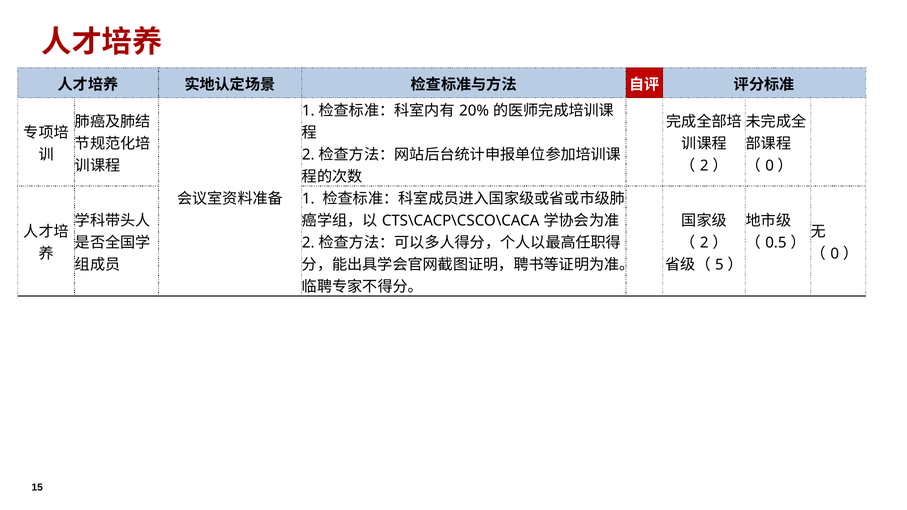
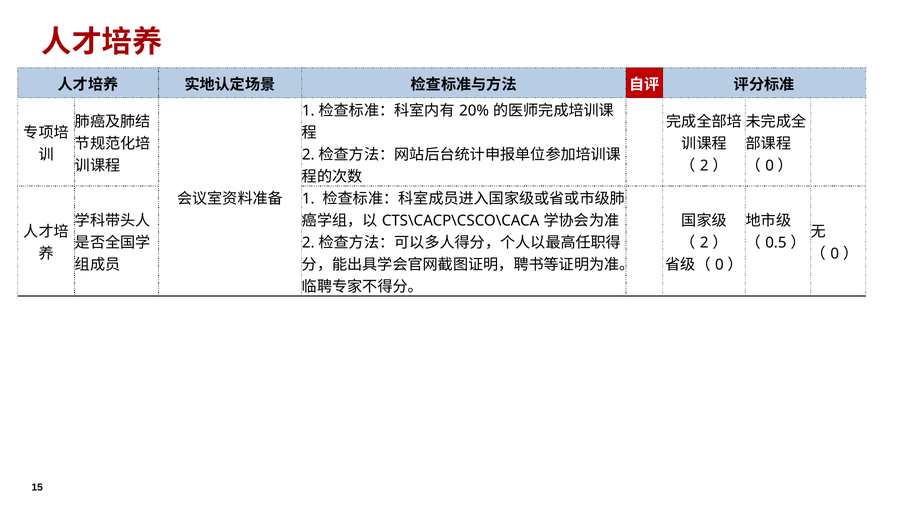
5: 5 -> 0 (719, 265)
